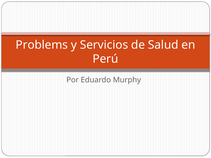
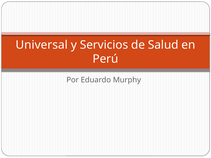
Problems: Problems -> Universal (42, 45)
